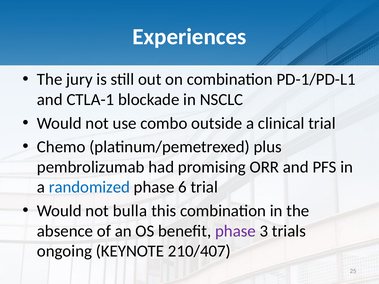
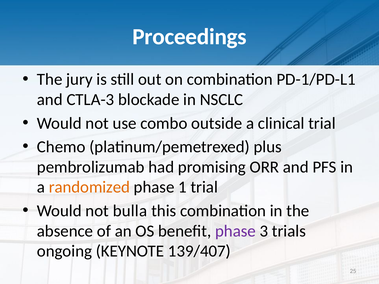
Experiences: Experiences -> Proceedings (189, 37)
CTLA-1: CTLA-1 -> CTLA-3 (90, 100)
randomized colour: blue -> orange (89, 187)
6: 6 -> 1 (182, 187)
210/407: 210/407 -> 139/407 (199, 251)
